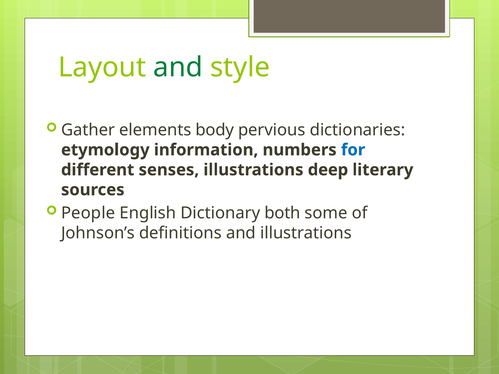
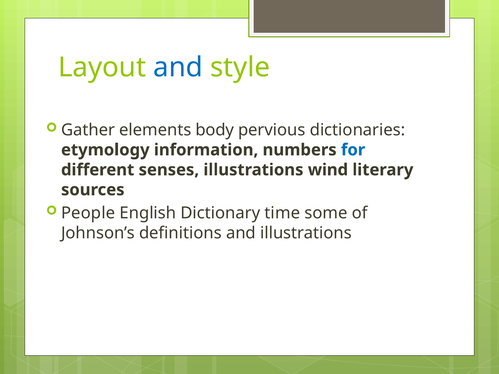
and colour: green -> blue (178, 67)
deep: deep -> wind (328, 170)
both: both -> time (282, 213)
